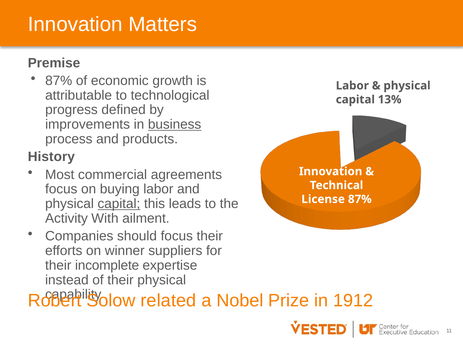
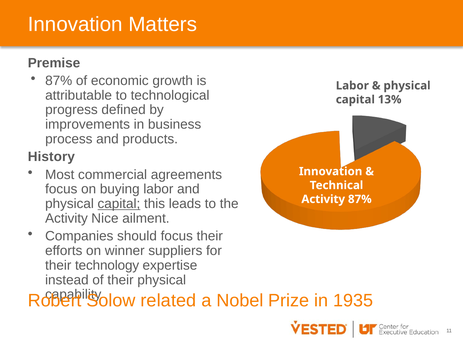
business underline: present -> none (175, 125)
License: License -> Activity (323, 199)
With: With -> Nice (105, 219)
incomplete: incomplete -> technology (107, 266)
1912: 1912 -> 1935 (353, 301)
